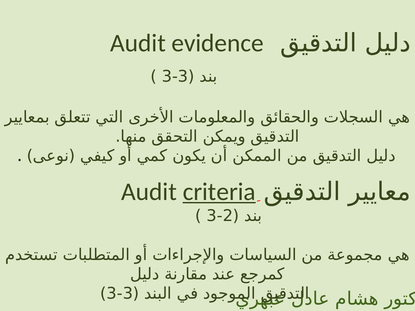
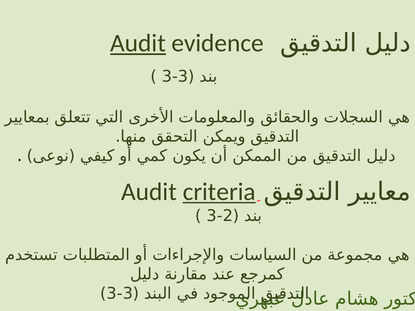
Audit underline: none -> present (138, 43)
